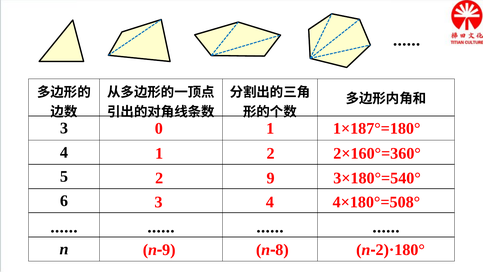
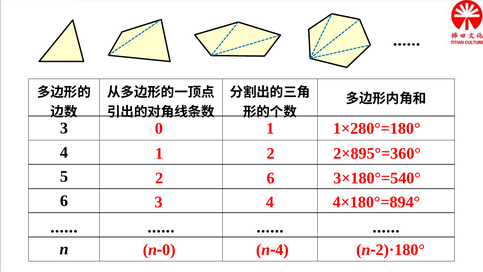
1×187°=180°: 1×187°=180° -> 1×280°=180° (377, 128)
2×160°=360°: 2×160°=360° -> 2×895°=360° (377, 153)
2 9: 9 -> 6 (271, 178)
4×180°=508°: 4×180°=508° -> 4×180°=894° (376, 202)
9: 9 -> 0 (169, 249)
8: 8 -> 4 (282, 249)
